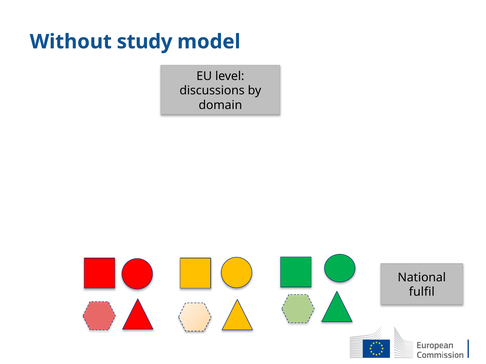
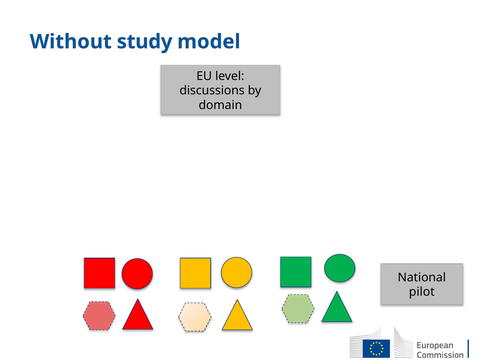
fulfil: fulfil -> pilot (422, 292)
